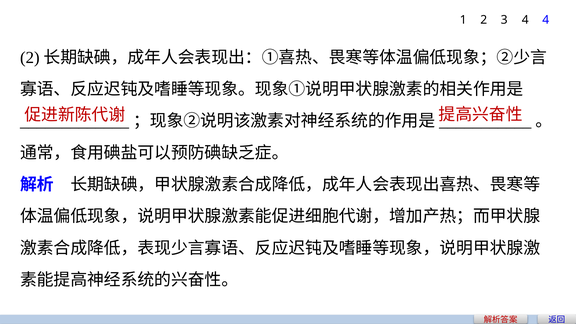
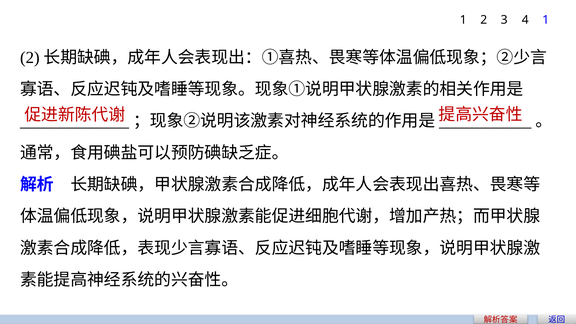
4 4: 4 -> 1 (546, 20)
